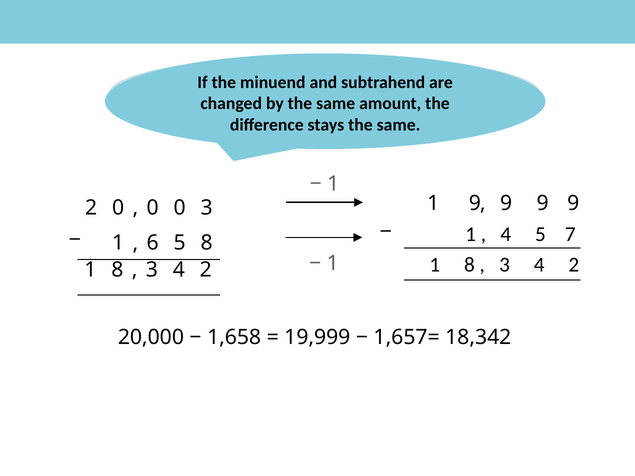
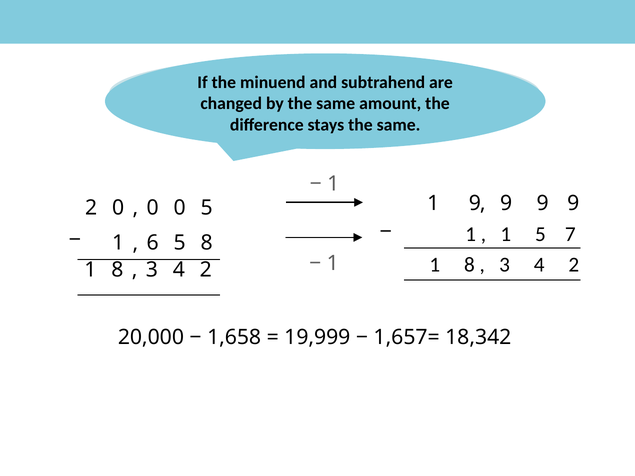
0 3: 3 -> 5 (207, 208)
4: 4 -> 1 (506, 234)
